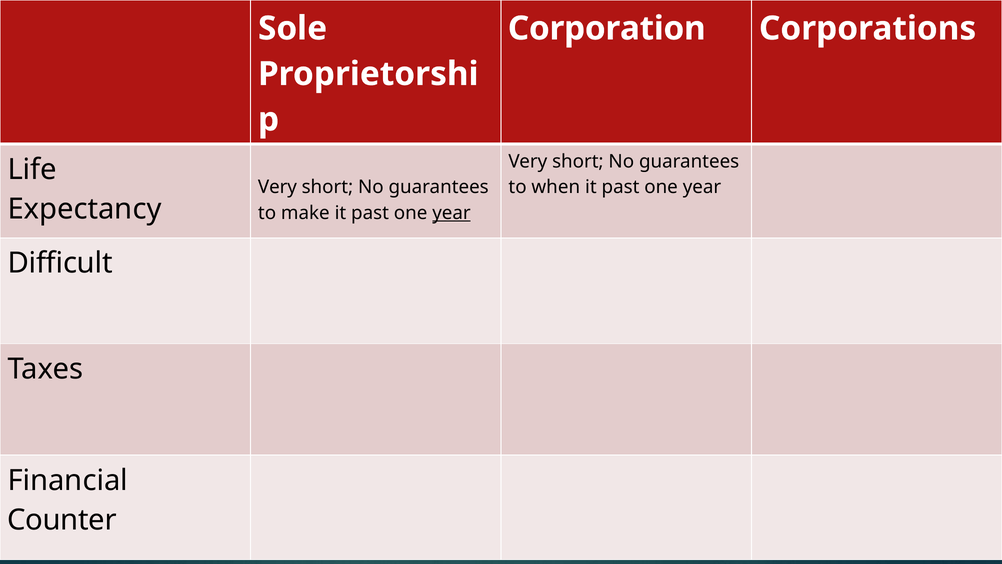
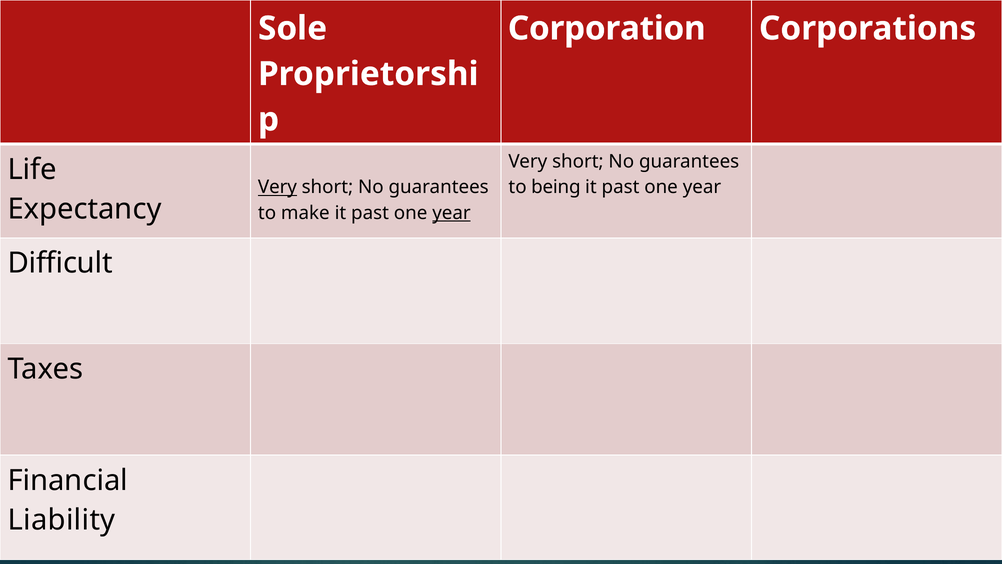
Very underline: none -> present (277, 187)
when: when -> being (556, 187)
Counter: Counter -> Liability (62, 520)
